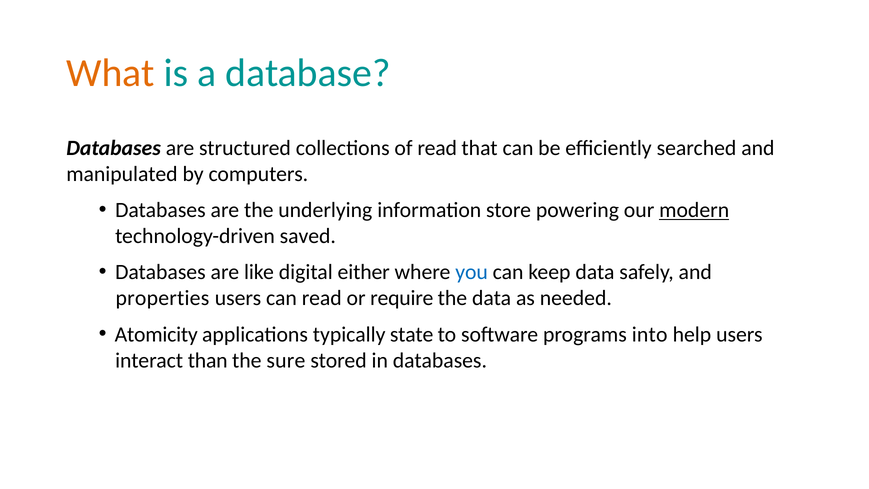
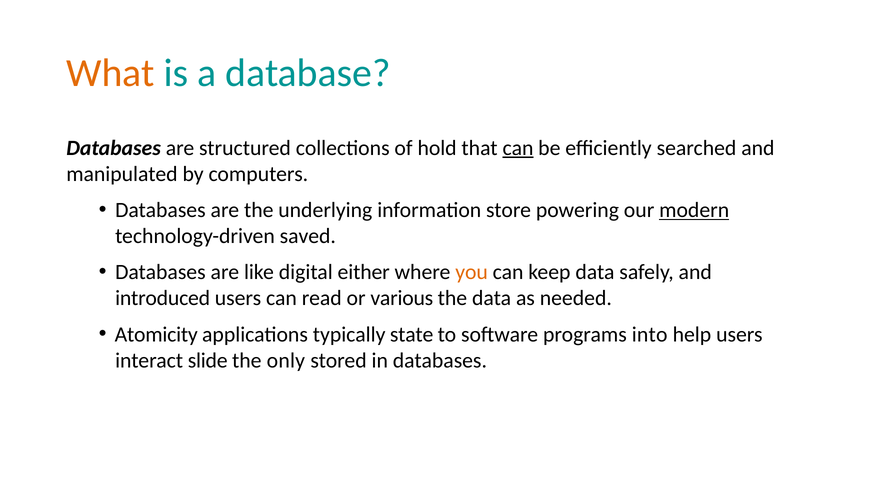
of read: read -> hold (437, 148)
can underline: none -> present (518, 148)
you colour: blue -> orange (472, 272)
properties: properties -> introduced (163, 298)
require: require -> various (402, 298)
than: than -> slide (208, 360)
sure: sure -> only (286, 360)
